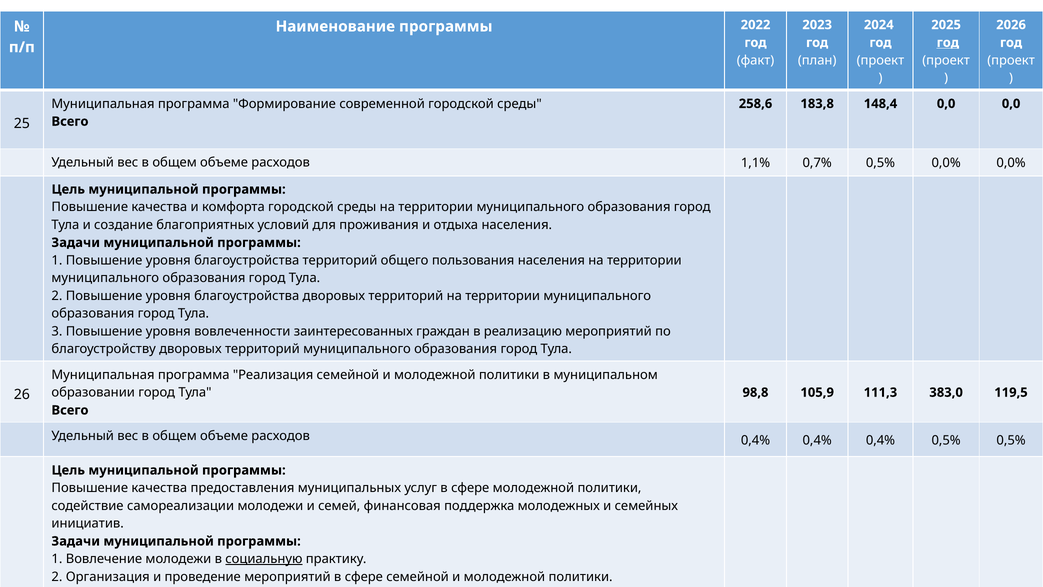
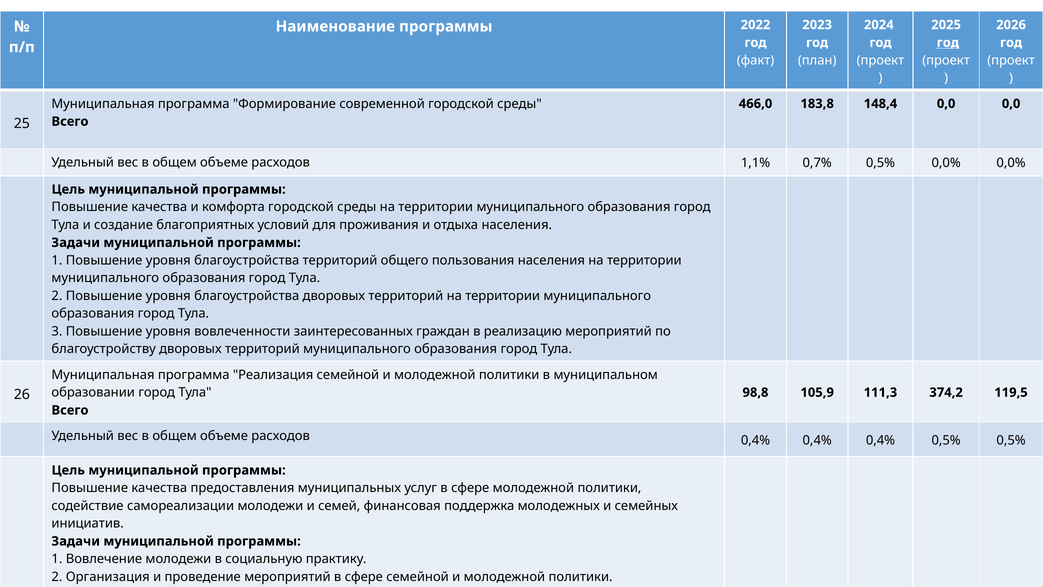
258,6: 258,6 -> 466,0 (756, 104)
383,0: 383,0 -> 374,2 (946, 392)
социальную underline: present -> none (264, 559)
